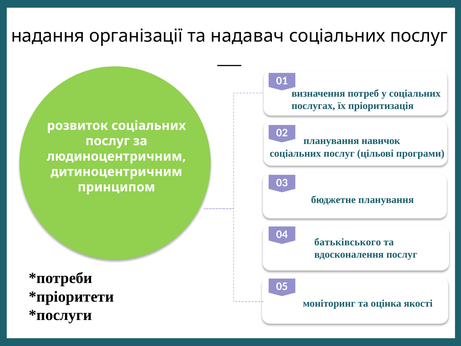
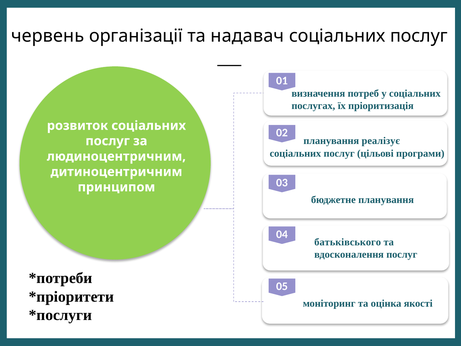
надання: надання -> червень (48, 36)
навичок: навичок -> реалізує (381, 141)
